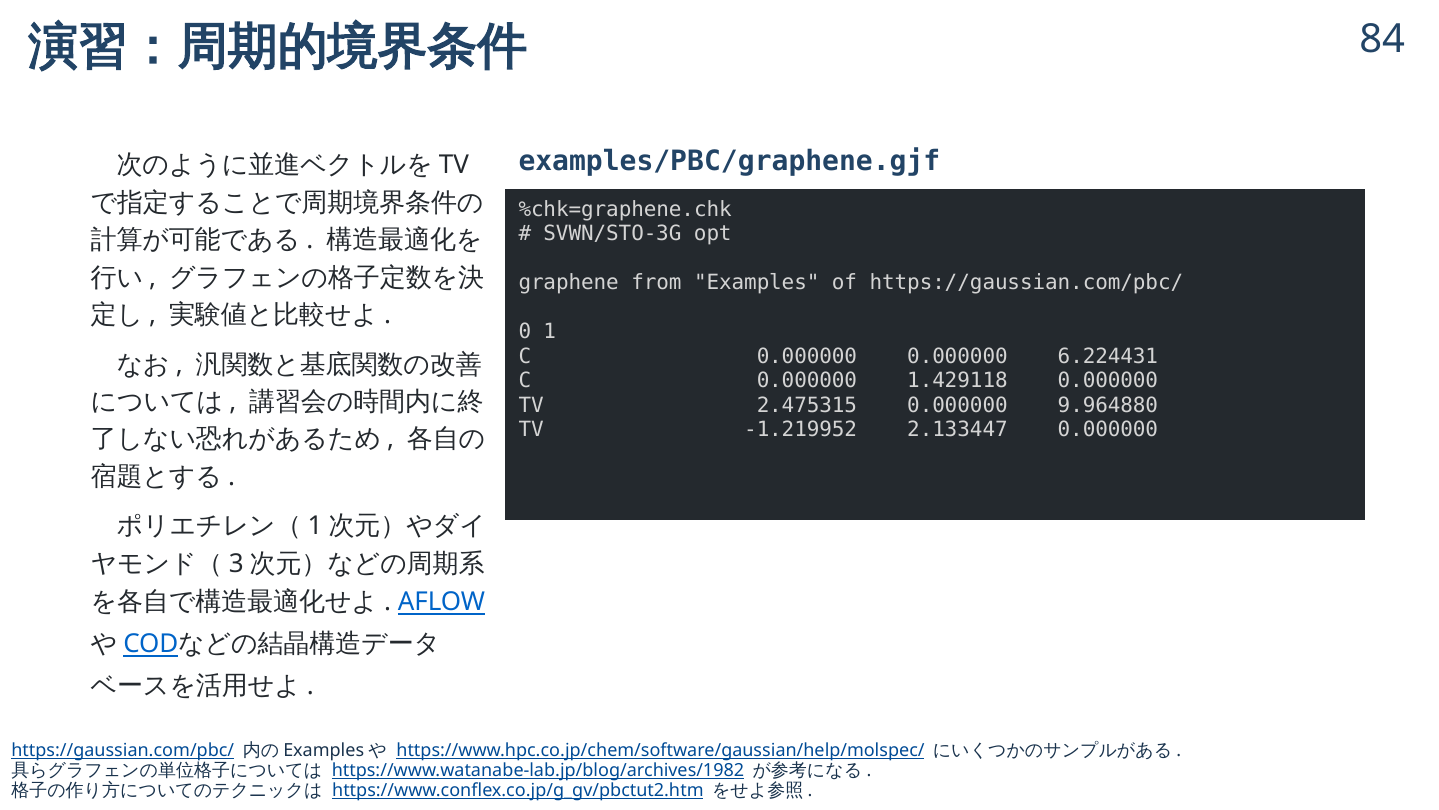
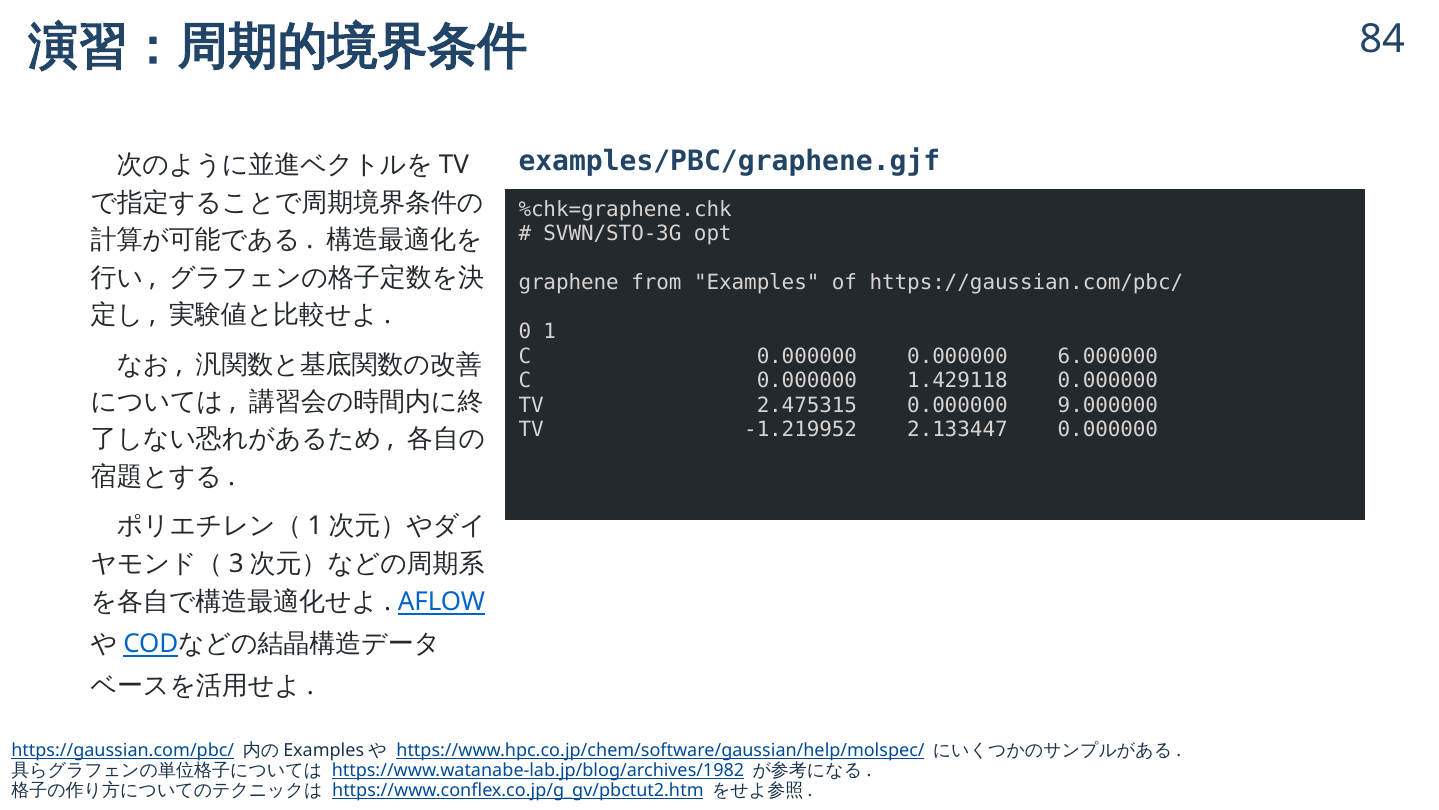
6.224431: 6.224431 -> 6.000000 (1108, 356)
9.964880: 9.964880 -> 9.000000 (1108, 405)
